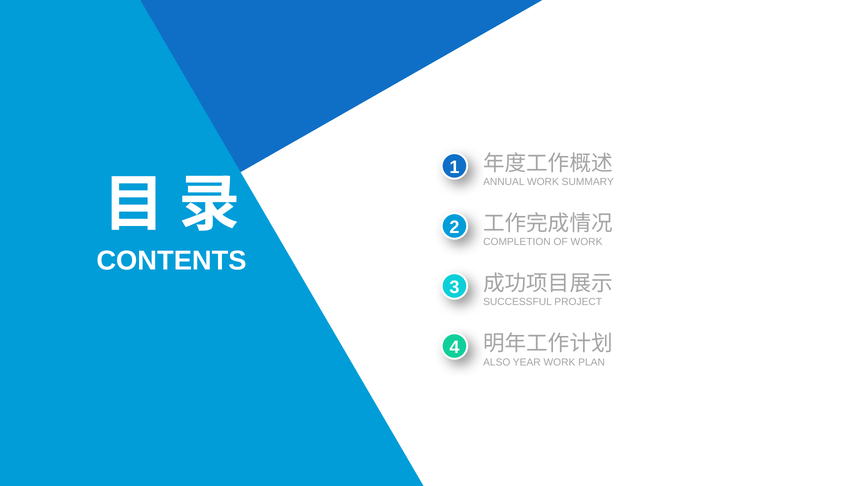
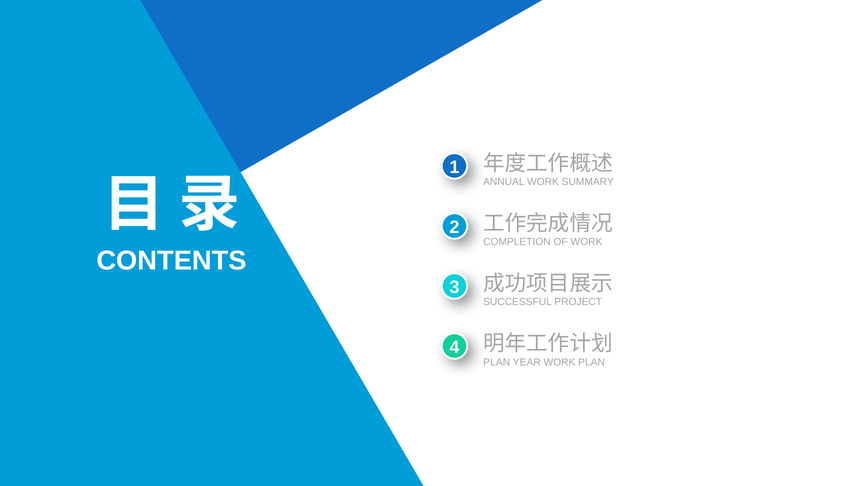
ALSO: ALSO -> PLAN (497, 362)
